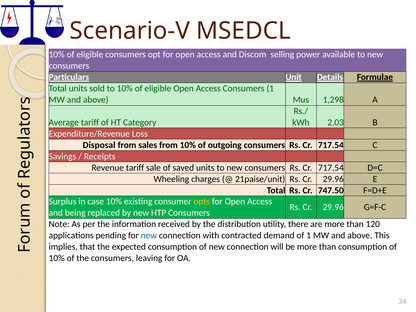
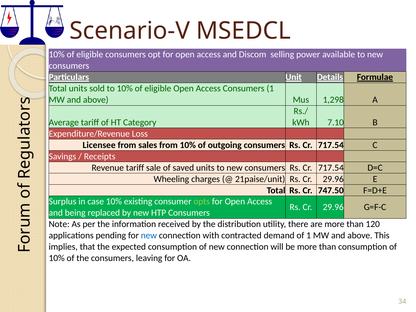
2.03: 2.03 -> 7.10 (336, 122)
Disposal: Disposal -> Licensee (99, 145)
opts colour: yellow -> light green (202, 202)
